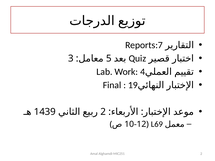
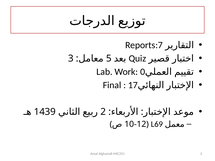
4: 4 -> 0 (143, 72)
19: 19 -> 17 (133, 85)
